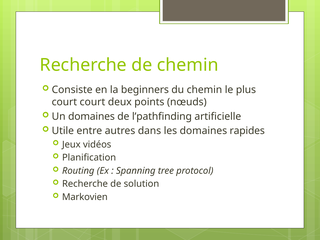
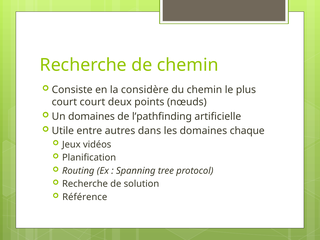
beginners: beginners -> considère (145, 90)
rapides: rapides -> chaque (247, 131)
Markovien: Markovien -> Référence (85, 197)
